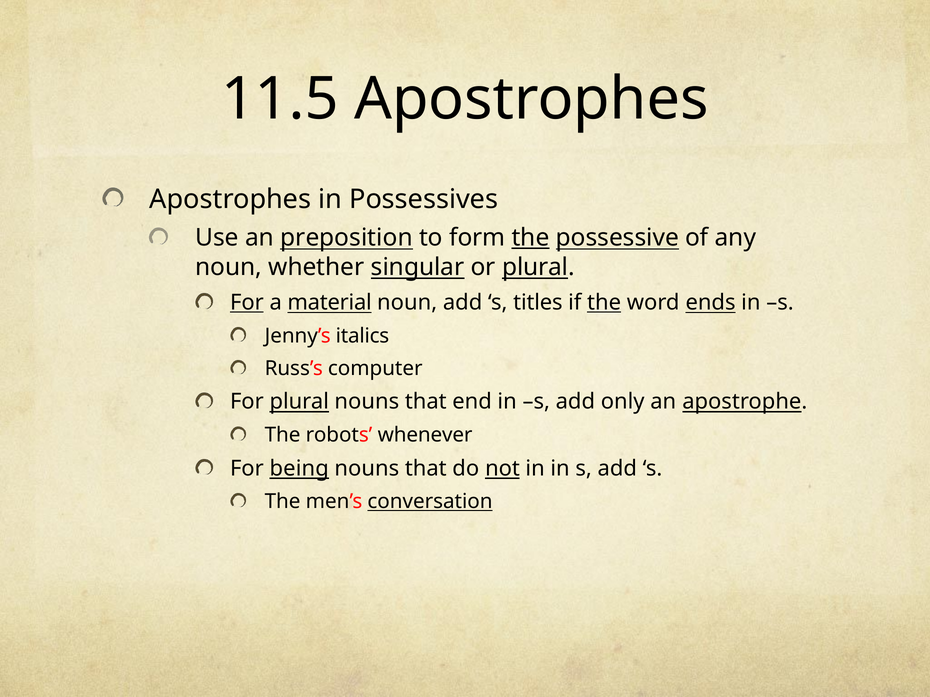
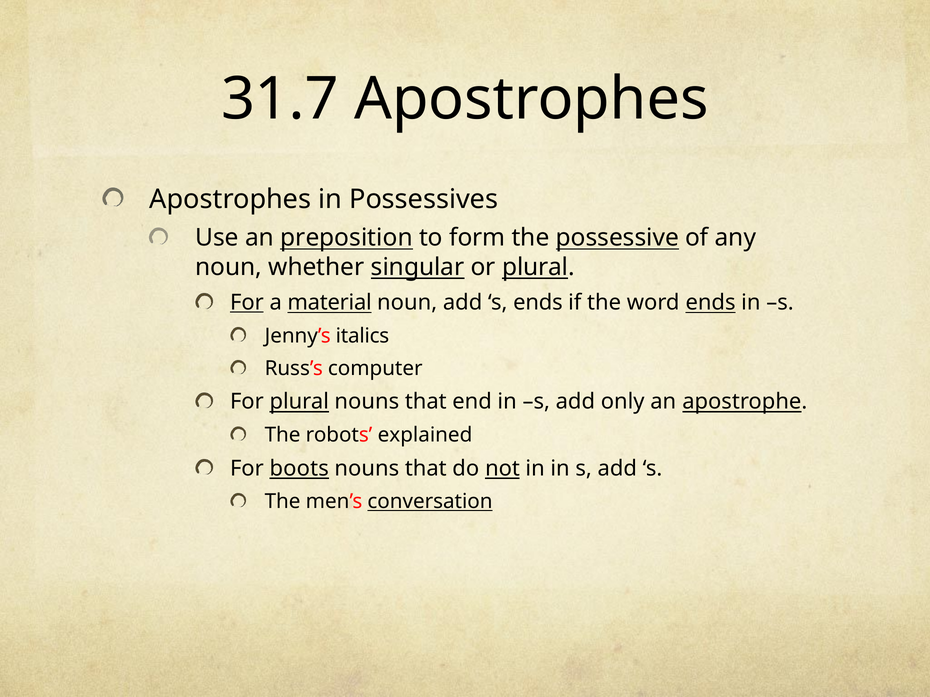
11.5: 11.5 -> 31.7 (280, 99)
the underline: present -> none (531, 238)
s titles: titles -> ends (538, 303)
the underline: present -> none (604, 303)
whenever: whenever -> explained (425, 435)
being: being -> boots (299, 469)
